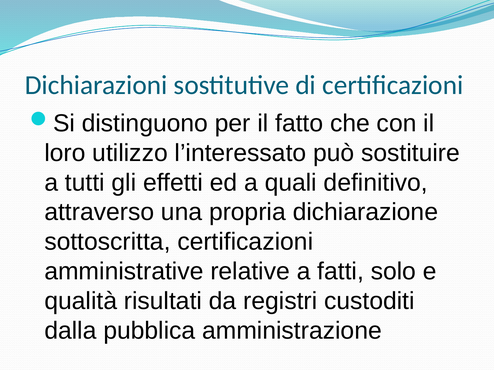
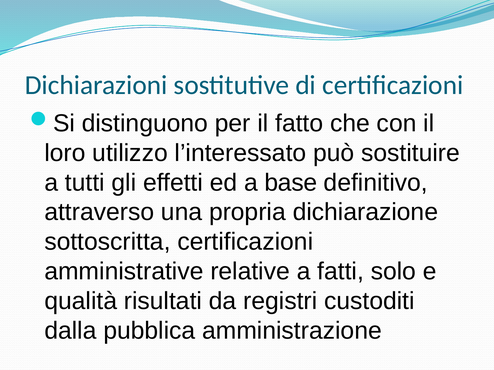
quali: quali -> base (291, 183)
